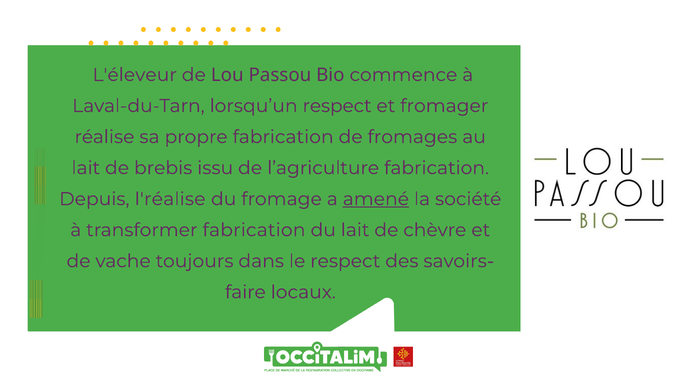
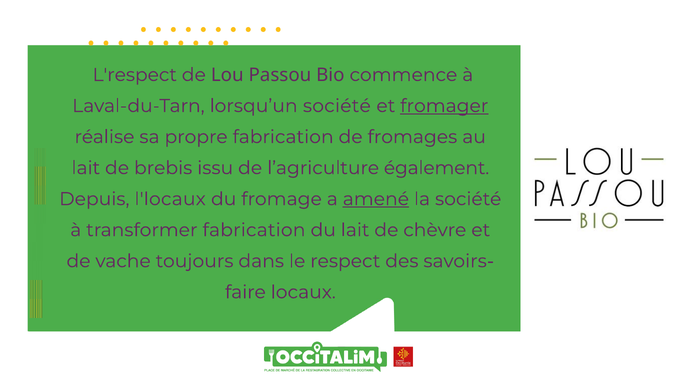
L'éleveur: L'éleveur -> L'respect (135, 75)
lorsqu’un respect: respect -> société (337, 106)
fromager underline: none -> present (444, 106)
l’agriculture fabrication: fabrication -> également (437, 168)
l'réalise: l'réalise -> l'locaux (170, 199)
